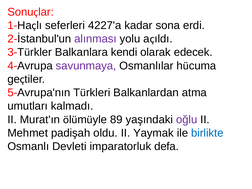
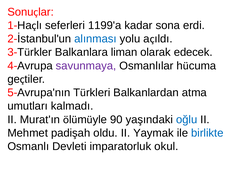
4227'a: 4227'a -> 1199'a (105, 25)
alınması colour: purple -> blue (95, 39)
kendi: kendi -> liman (124, 52)
89: 89 -> 90 (116, 120)
oğlu colour: purple -> blue (187, 120)
defa: defa -> okul (166, 146)
